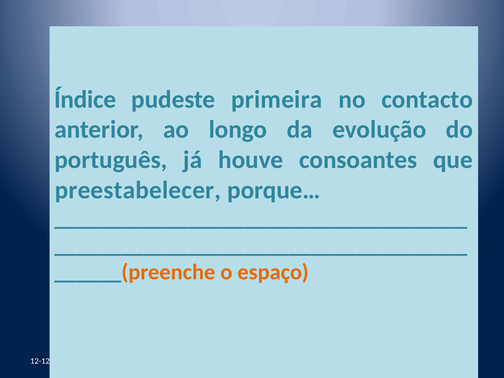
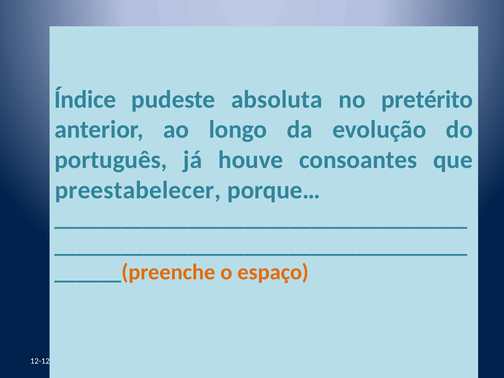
primeira: primeira -> absoluta (277, 99)
contacto: contacto -> pretérito (427, 99)
